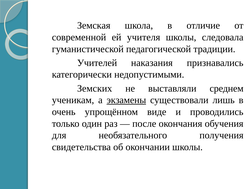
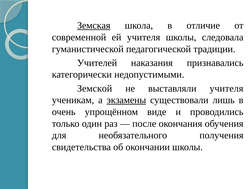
Земская underline: none -> present (94, 26)
Земских: Земских -> Земской (95, 88)
выставляли среднем: среднем -> учителя (226, 88)
